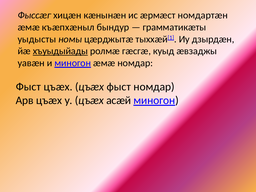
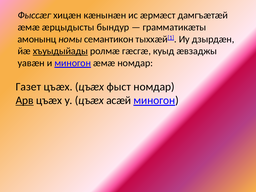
номдартæн: номдартæн -> дамгъæтæй (203, 15)
къæпхæныл: къæпхæныл -> æрцыдысты (68, 27)
уыдысты: уыдысты -> амонынц (37, 39)
цæрджытæ: цæрджытæ -> семантикон (109, 39)
Фыст: Фыст -> Газет (28, 87)
Арв underline: none -> present (25, 100)
